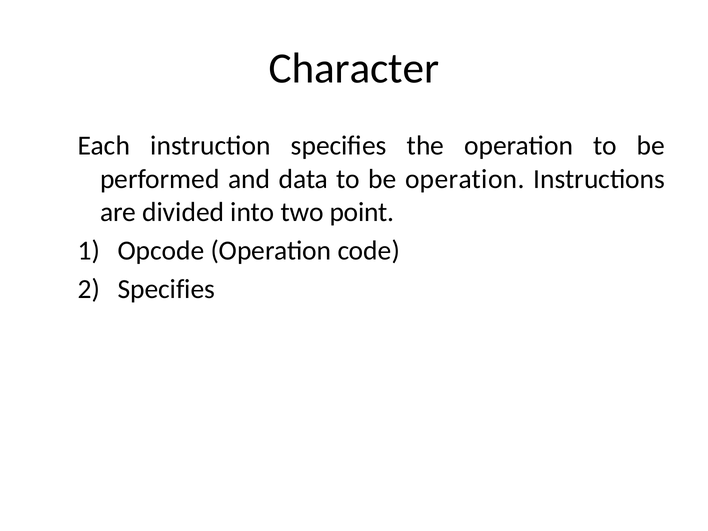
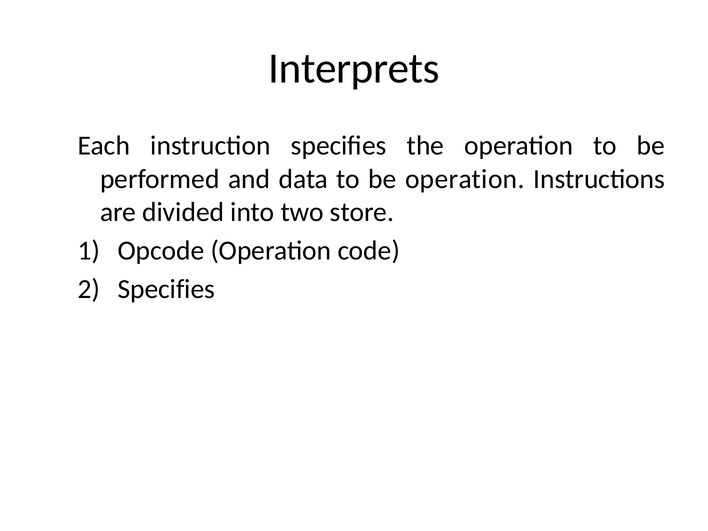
Character: Character -> Interprets (354, 69)
point: point -> store (362, 212)
